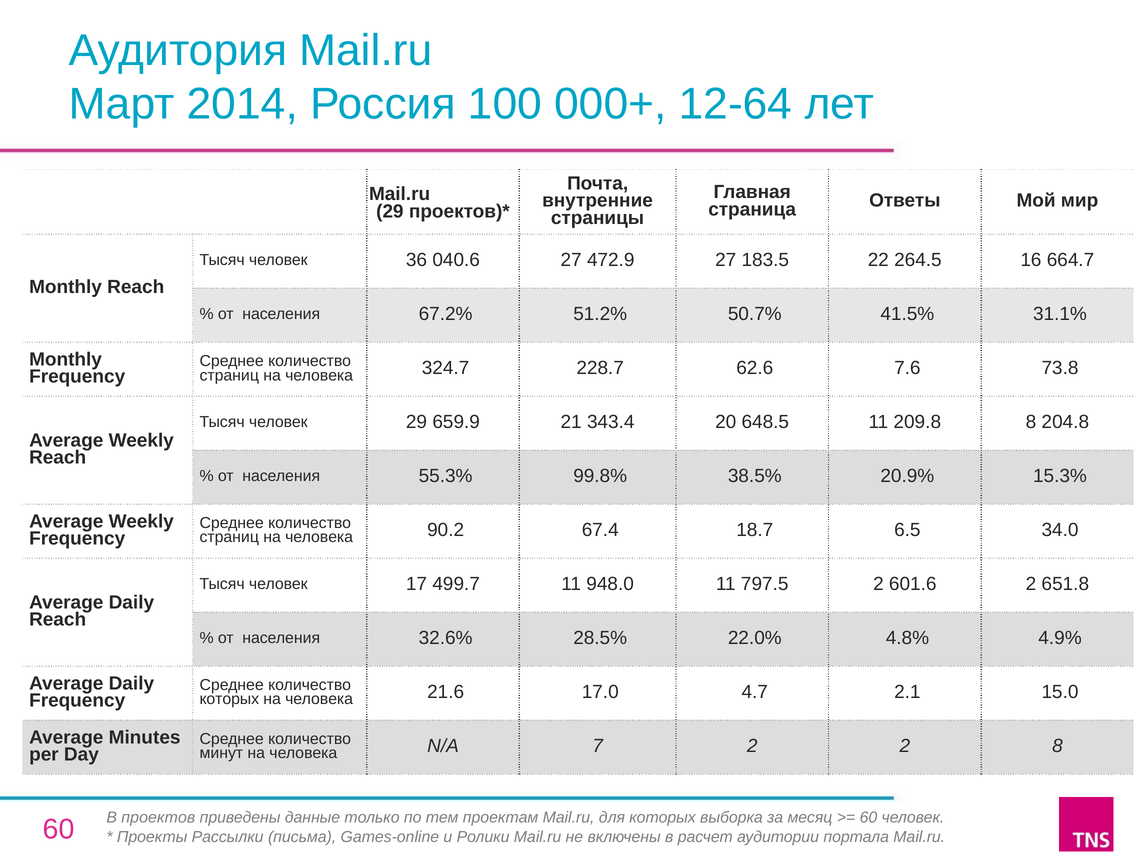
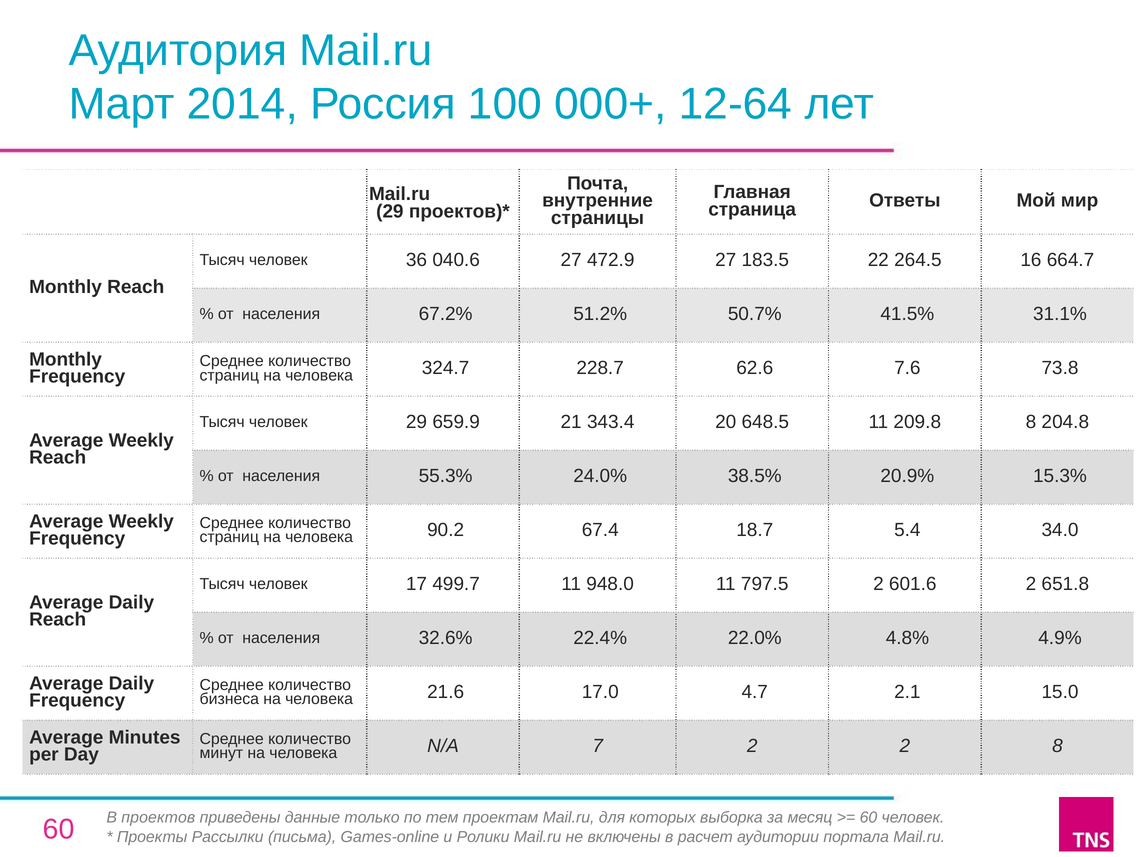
99.8%: 99.8% -> 24.0% (600, 476)
6.5: 6.5 -> 5.4 (907, 530)
28.5%: 28.5% -> 22.4% (600, 638)
которых: которых -> бизнеса (229, 699)
